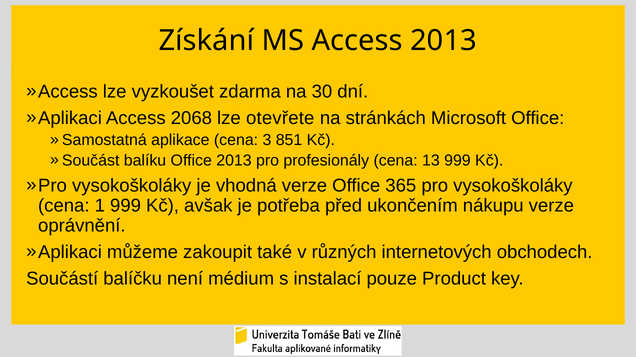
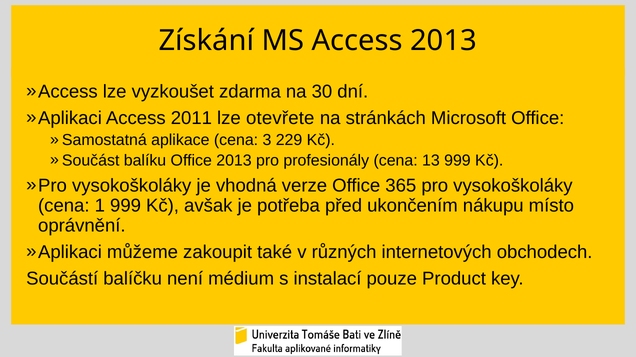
2068: 2068 -> 2011 (191, 118)
851: 851 -> 229 (289, 140)
nákupu verze: verze -> místo (551, 206)
